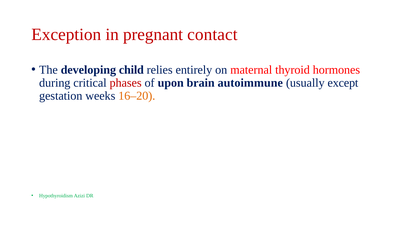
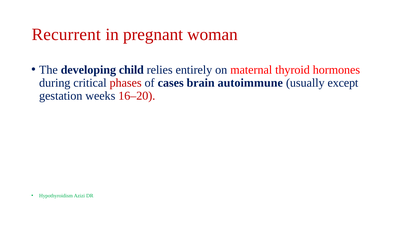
Exception: Exception -> Recurrent (66, 35)
contact: contact -> woman (212, 35)
upon: upon -> cases (171, 83)
16–20 colour: orange -> red (137, 96)
